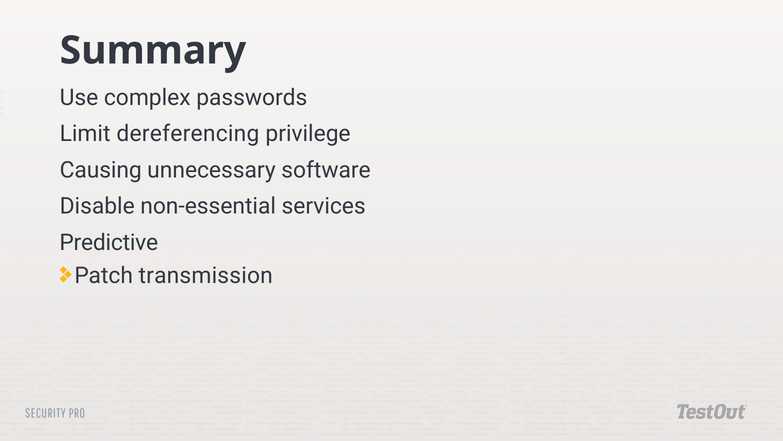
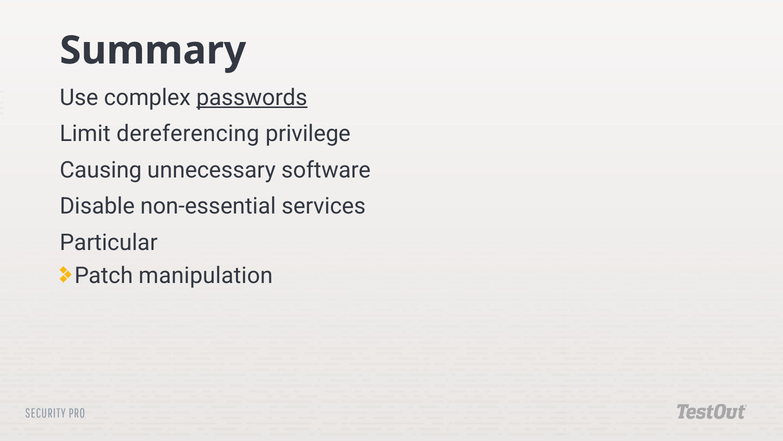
passwords underline: none -> present (252, 97)
Predictive: Predictive -> Particular (109, 242)
transmission: transmission -> manipulation (206, 275)
